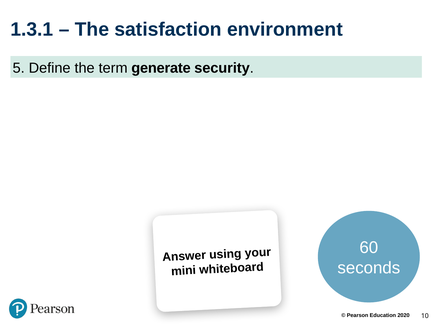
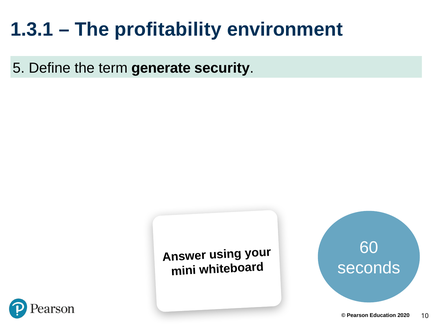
satisfaction: satisfaction -> profitability (168, 29)
